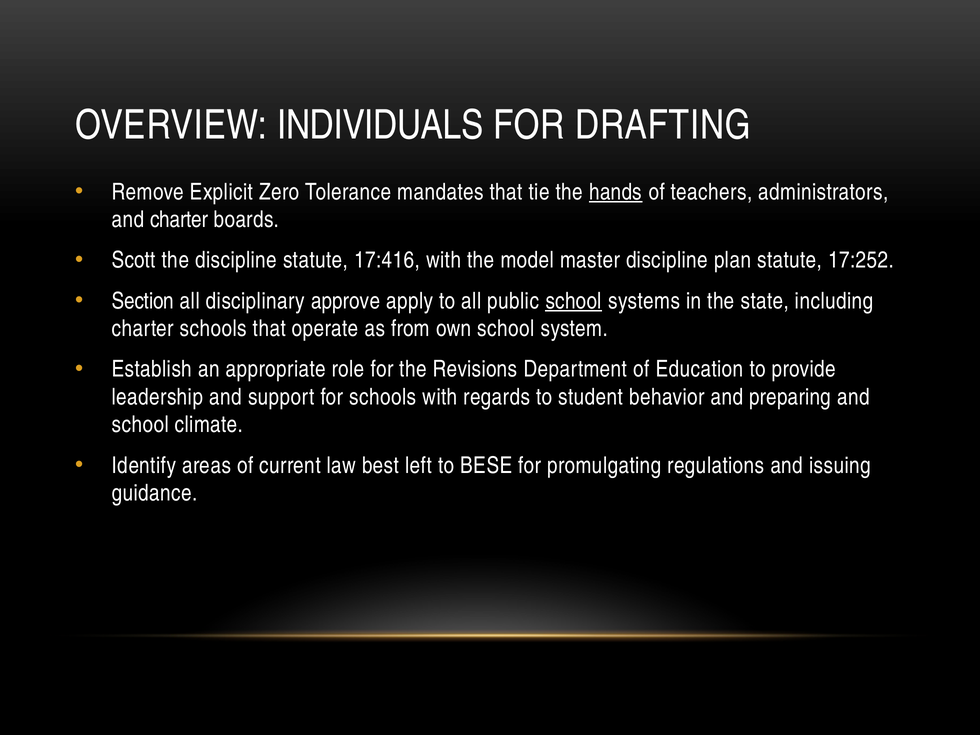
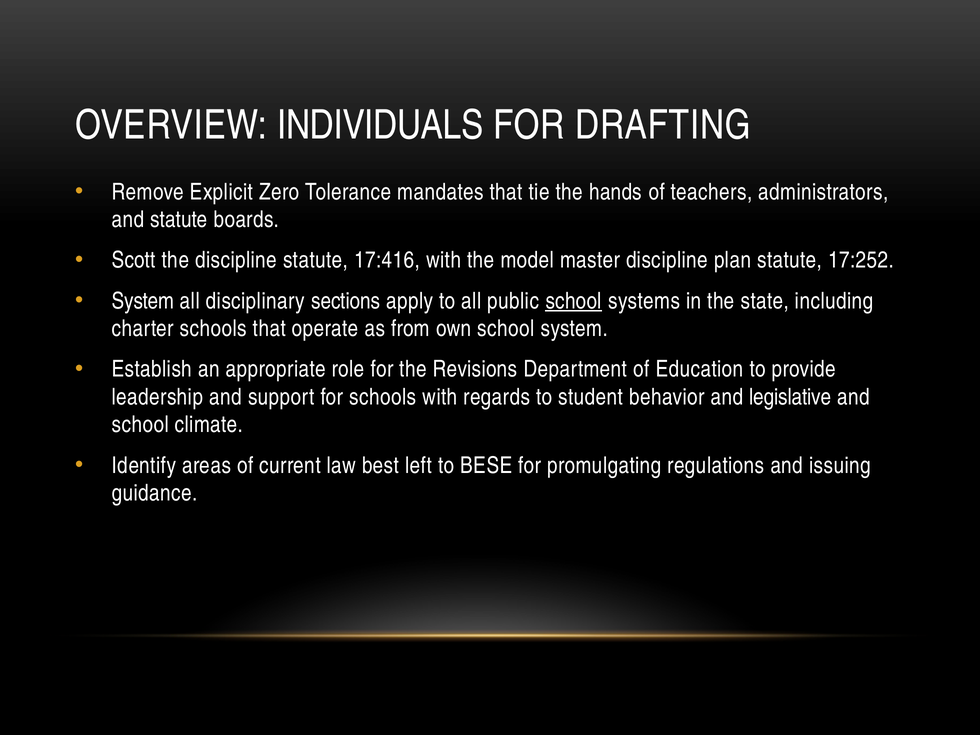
hands underline: present -> none (616, 192)
and charter: charter -> statute (179, 220)
Section: Section -> System (143, 301)
approve: approve -> sections (346, 301)
preparing: preparing -> legislative (790, 397)
